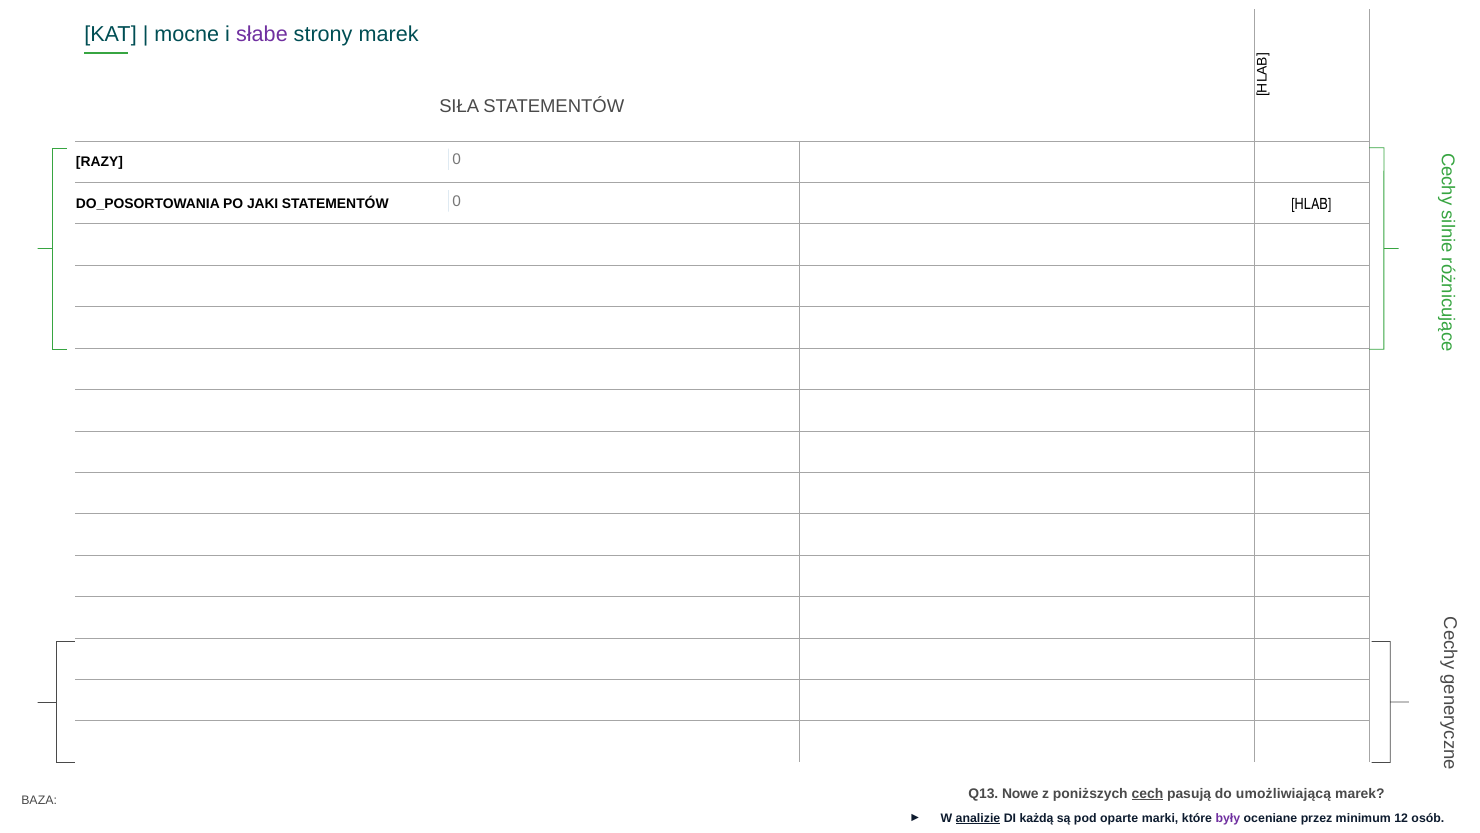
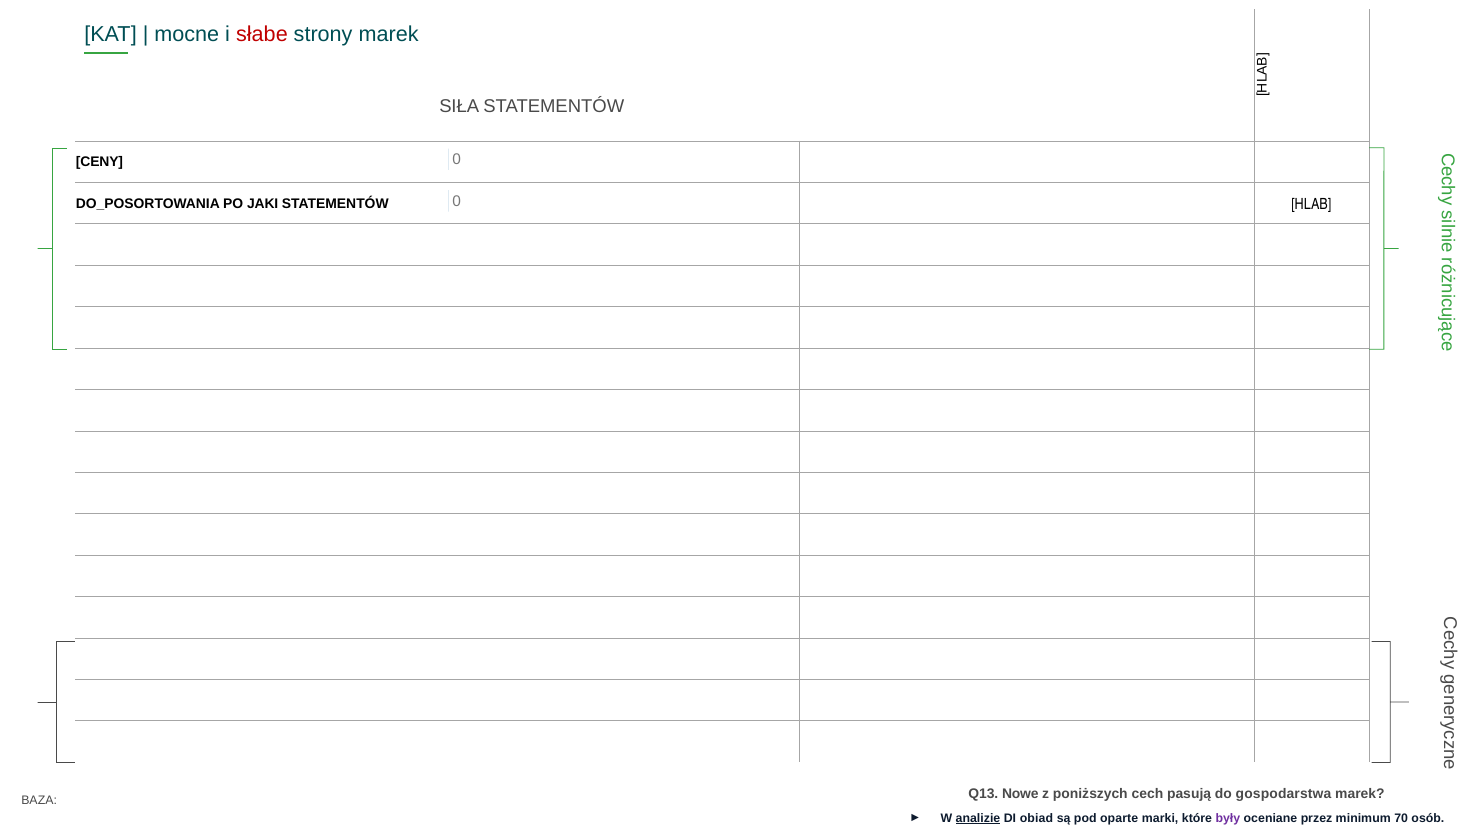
słabe colour: purple -> red (262, 34)
RAZY: RAZY -> CENY (100, 162)
cech underline: present -> none (1147, 793)
umożliwiającą: umożliwiającą -> gospodarstwa (1284, 793)
każdą: każdą -> obiad (1036, 818)
12: 12 -> 70 (1401, 818)
